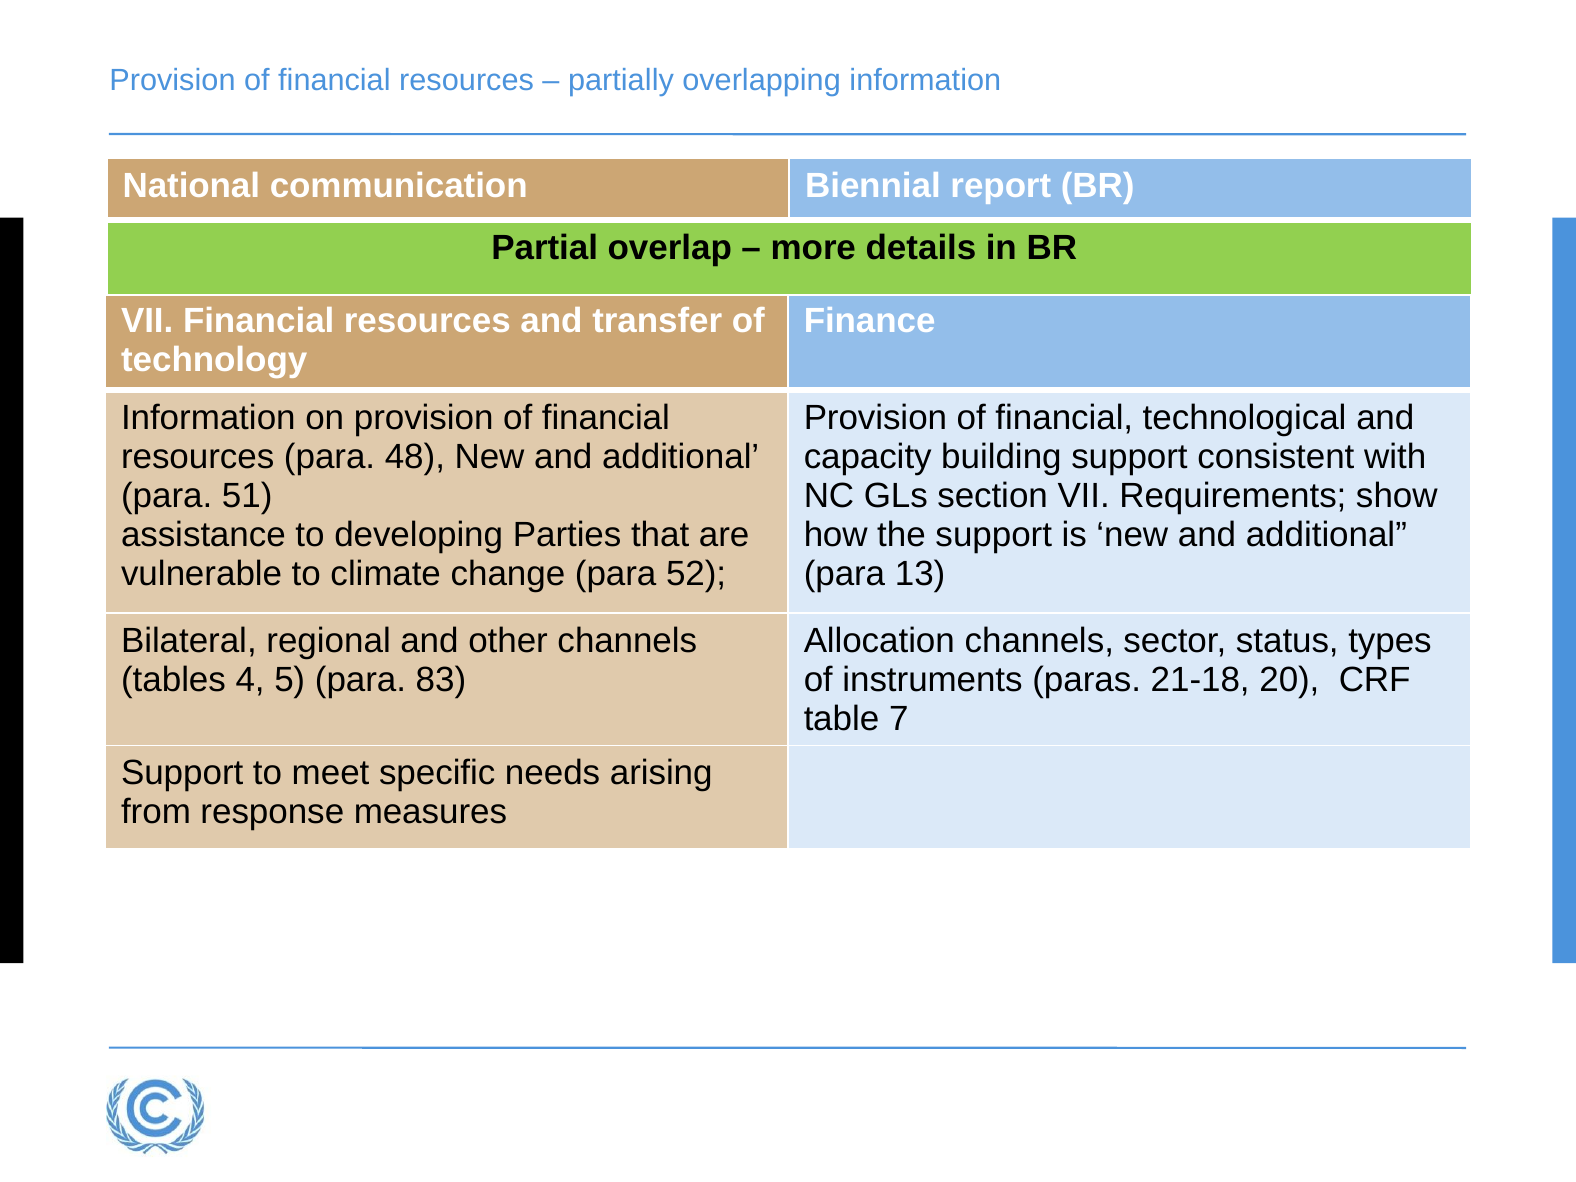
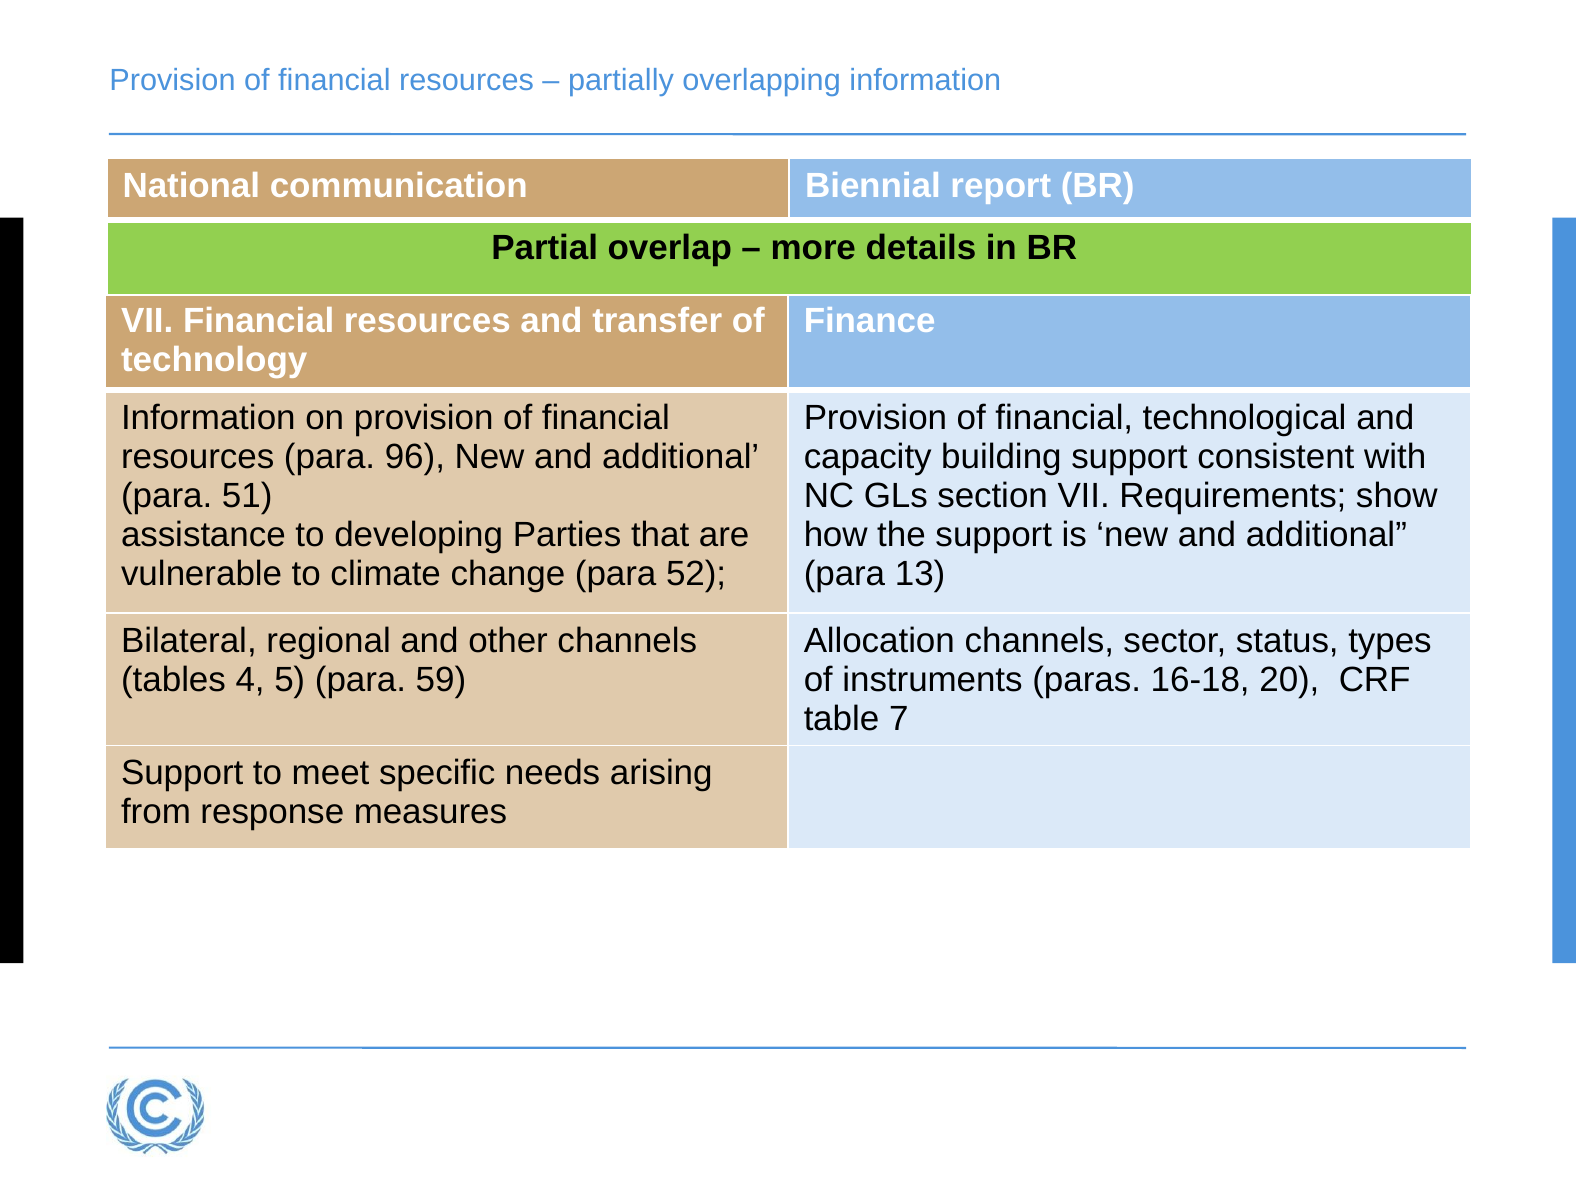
48: 48 -> 96 (415, 457)
83: 83 -> 59 (441, 680)
21-18: 21-18 -> 16-18 (1200, 680)
